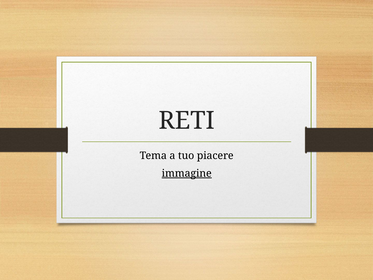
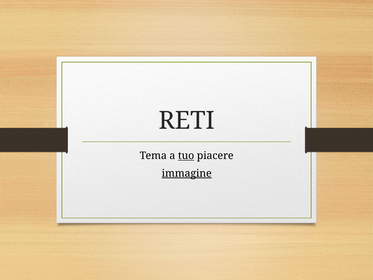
tuo underline: none -> present (186, 156)
